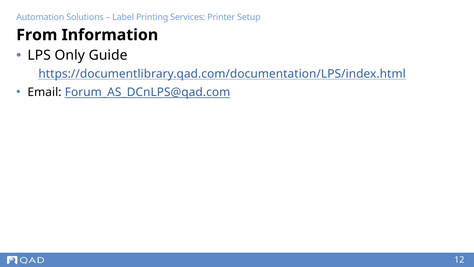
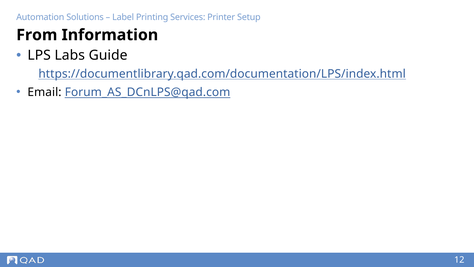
Only: Only -> Labs (70, 55)
